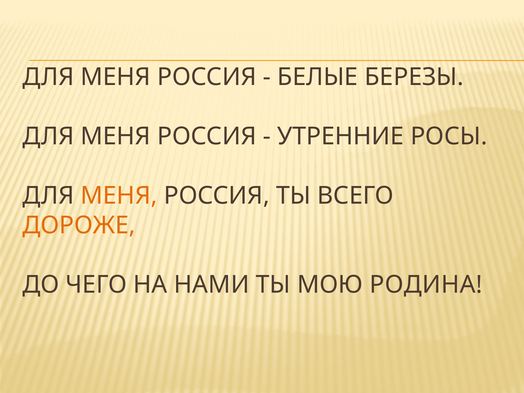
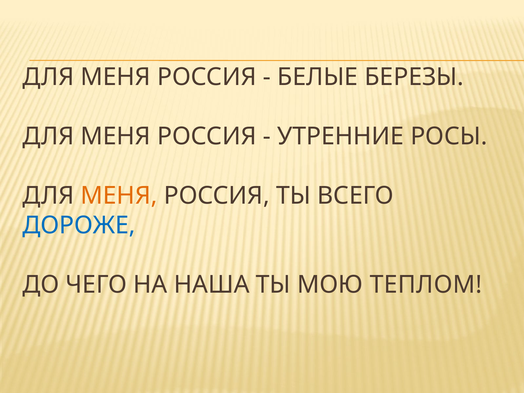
ДОРОЖЕ colour: orange -> blue (79, 225)
НАМИ: НАМИ -> НАША (212, 285)
РОДИНА: РОДИНА -> ТЕПЛОМ (426, 285)
